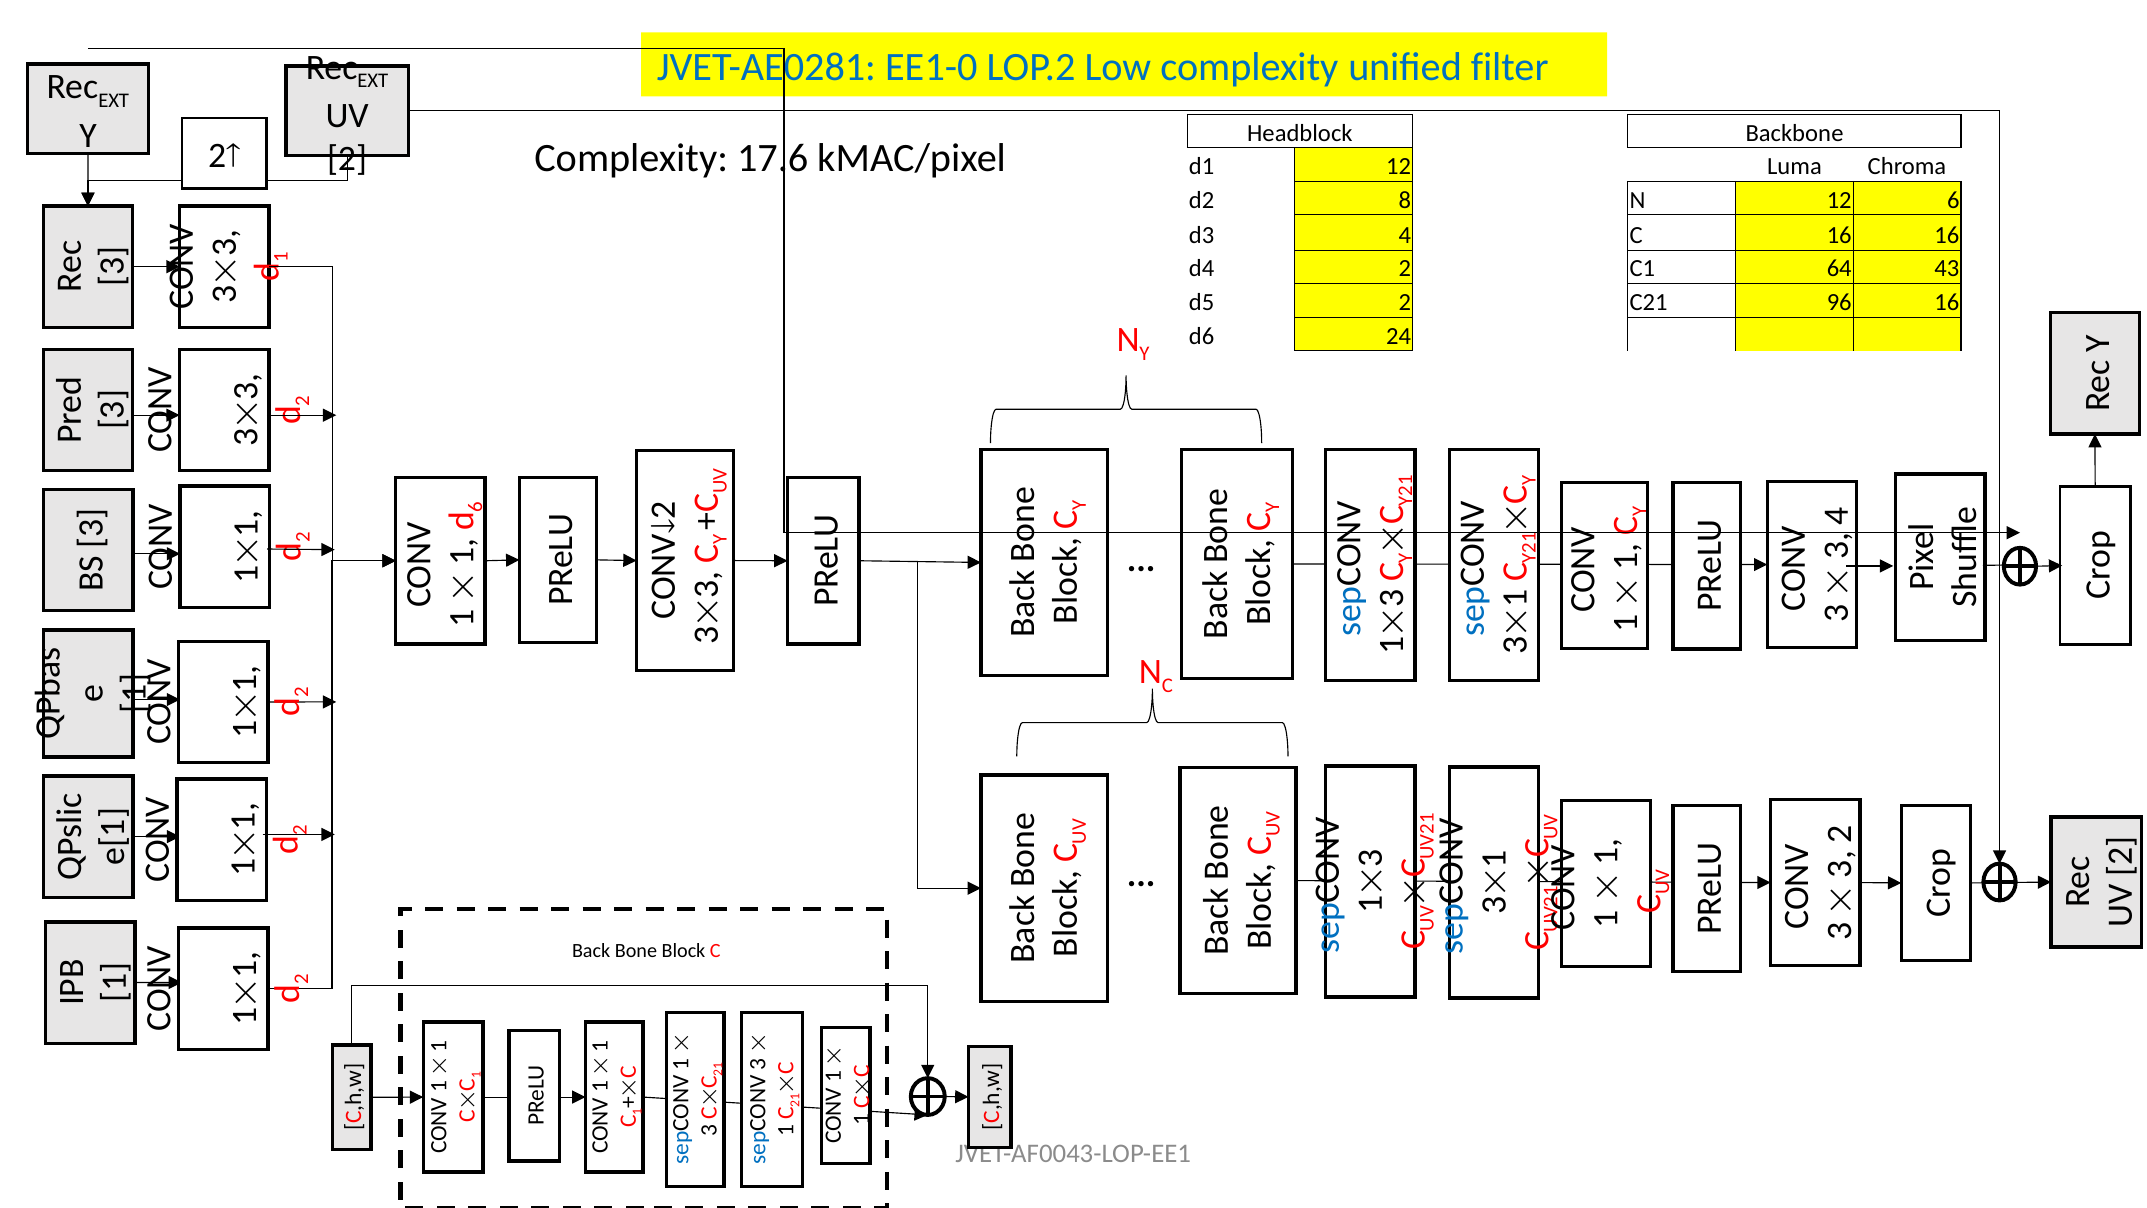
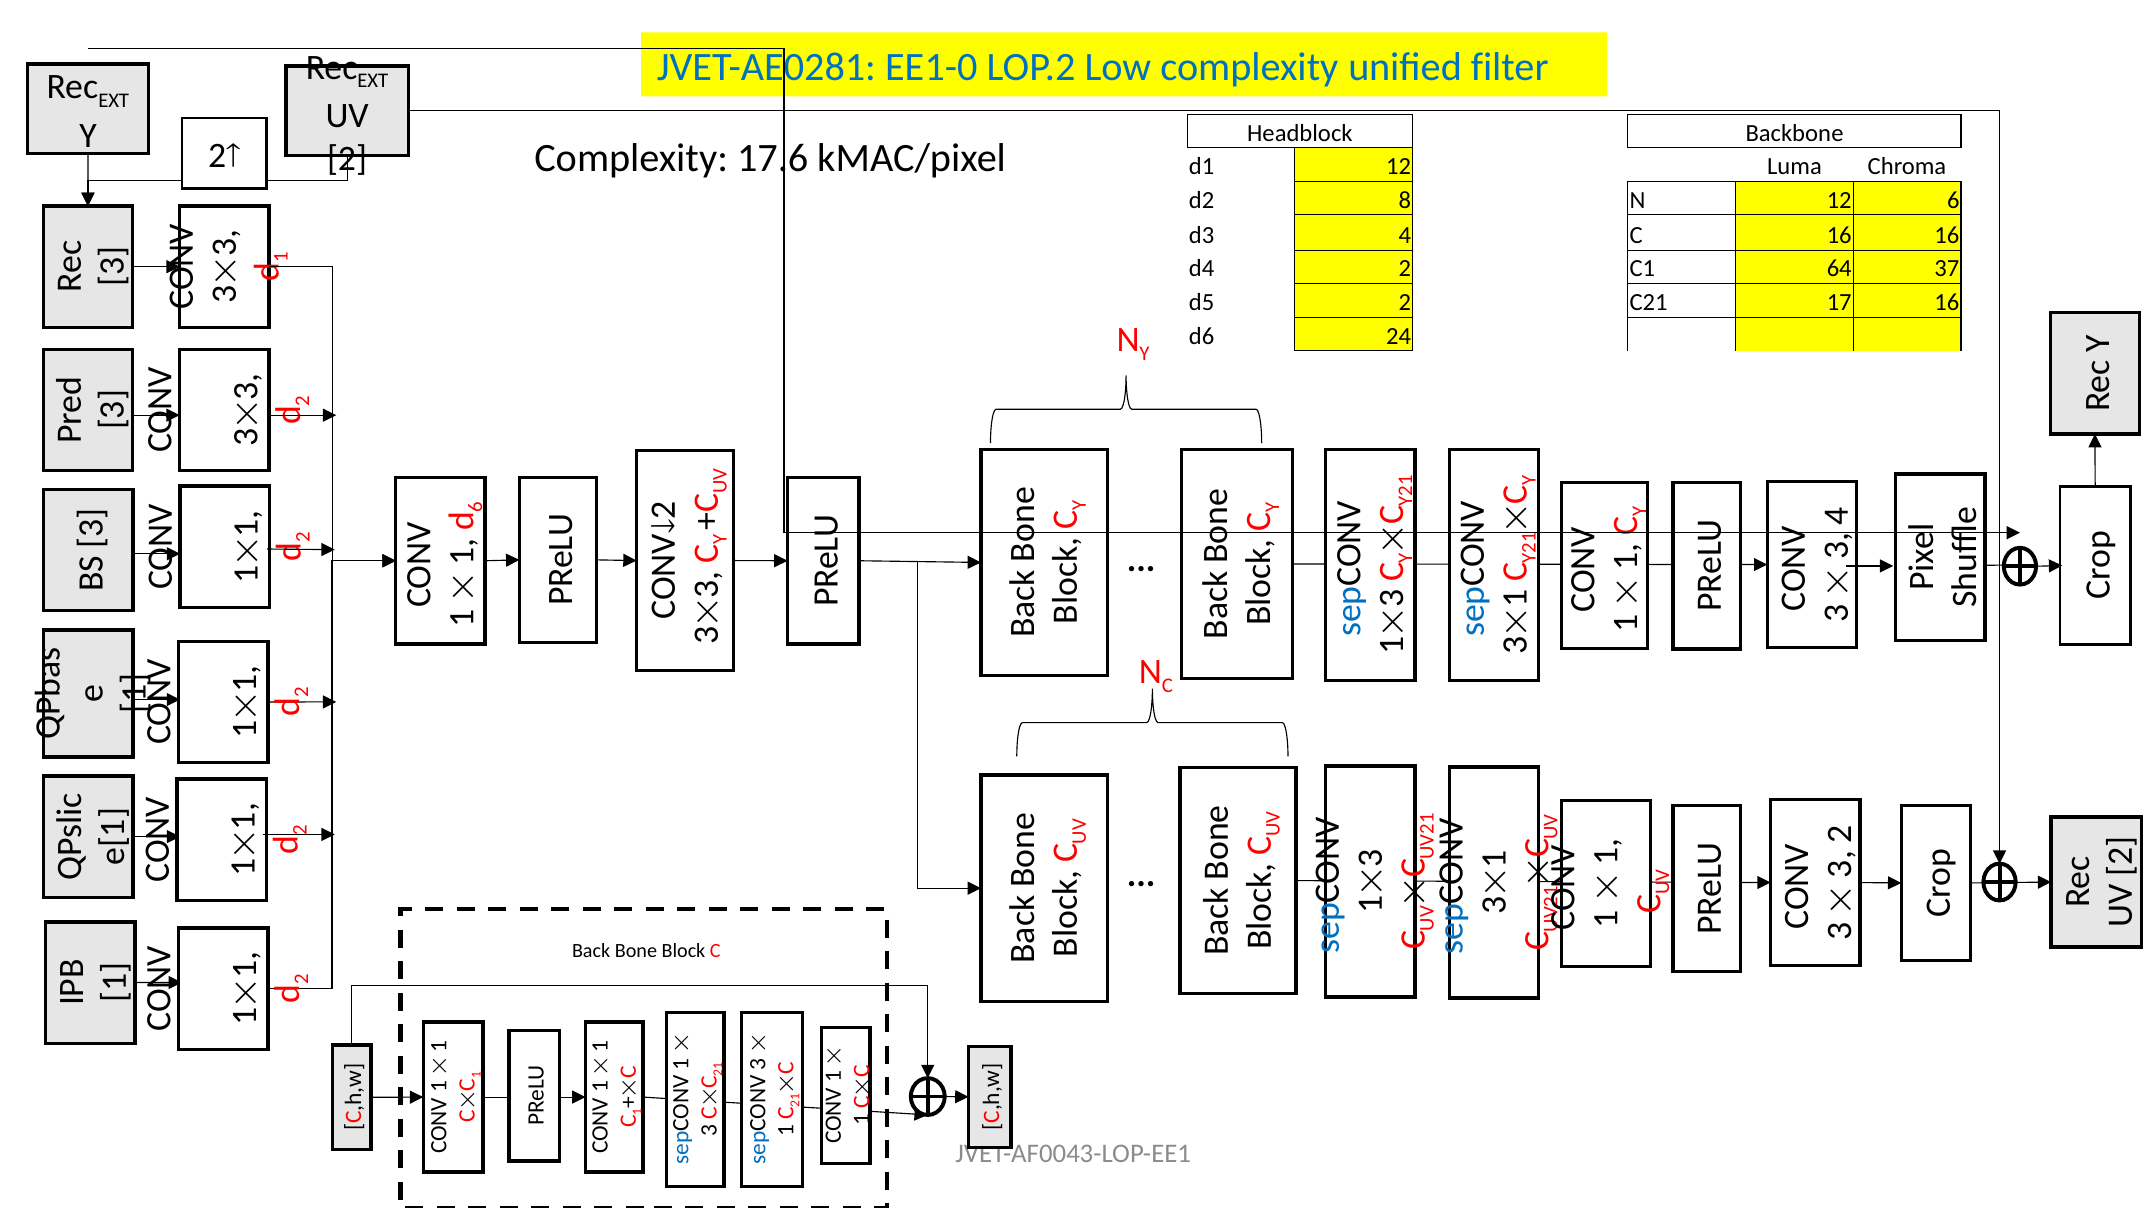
43: 43 -> 37 (1947, 269)
96: 96 -> 17 (1839, 302)
